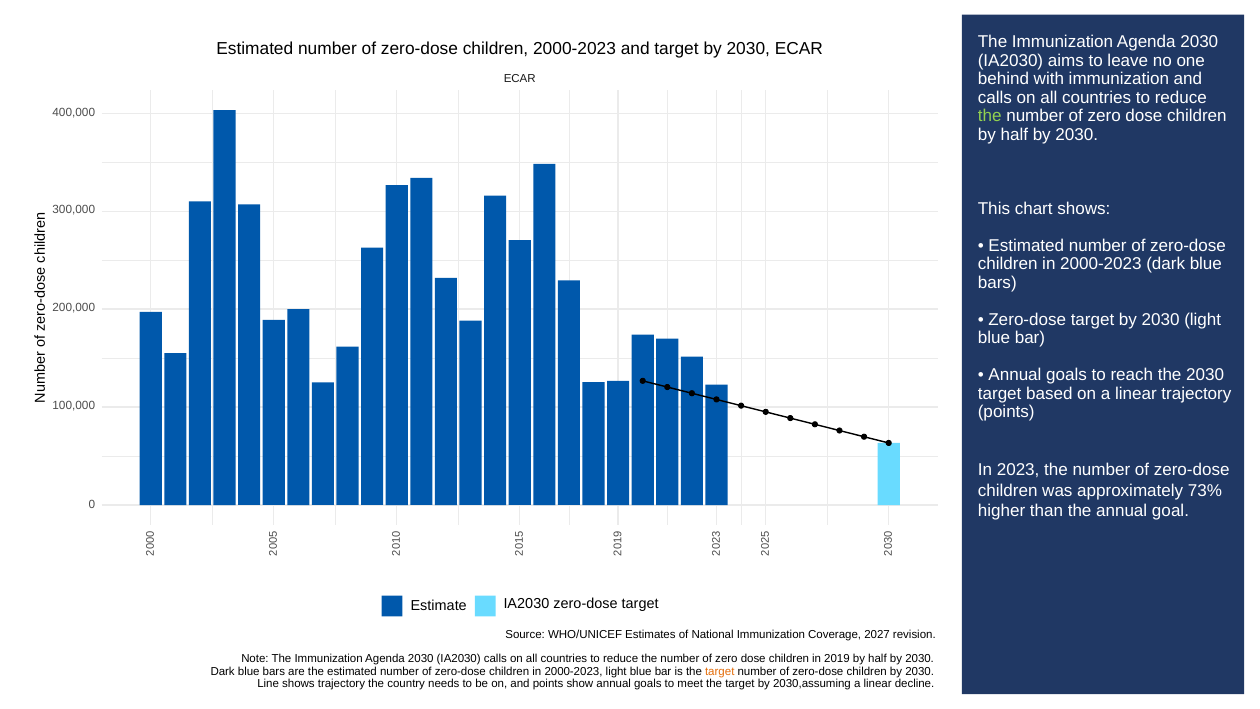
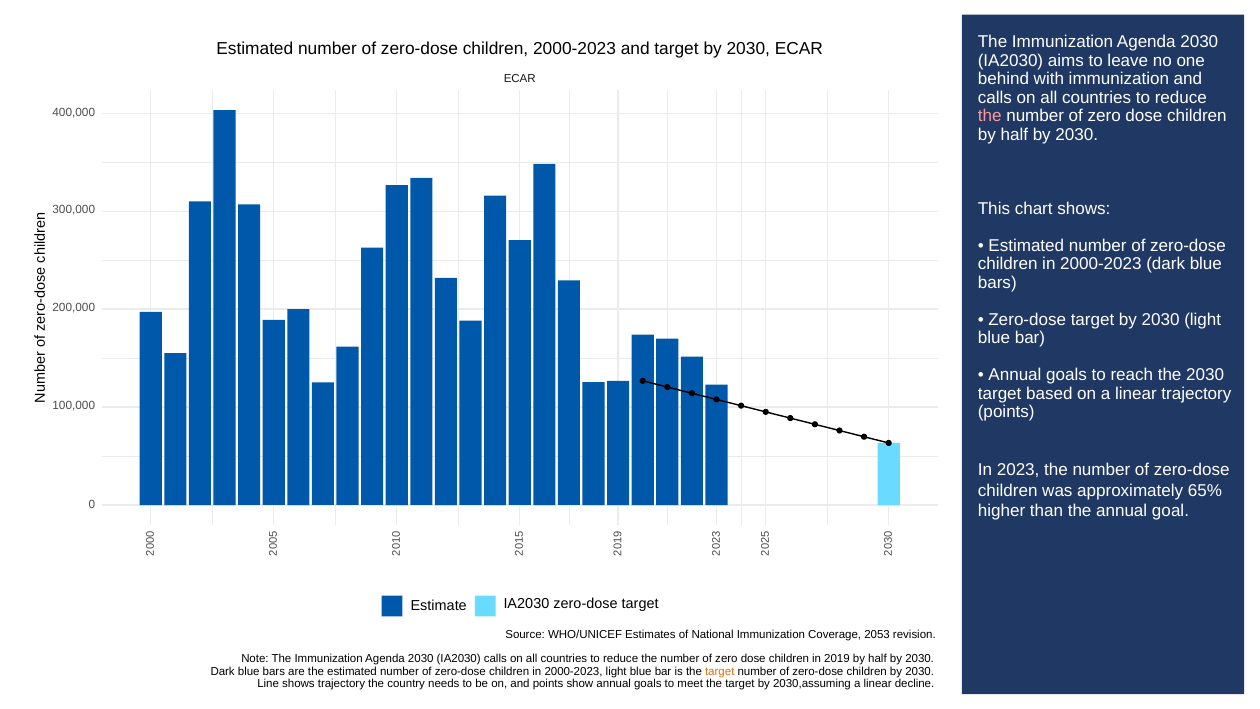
the colour: light green -> pink (990, 116)
73%: 73% -> 65% (1205, 490)
2027: 2027 -> 2053 (877, 634)
